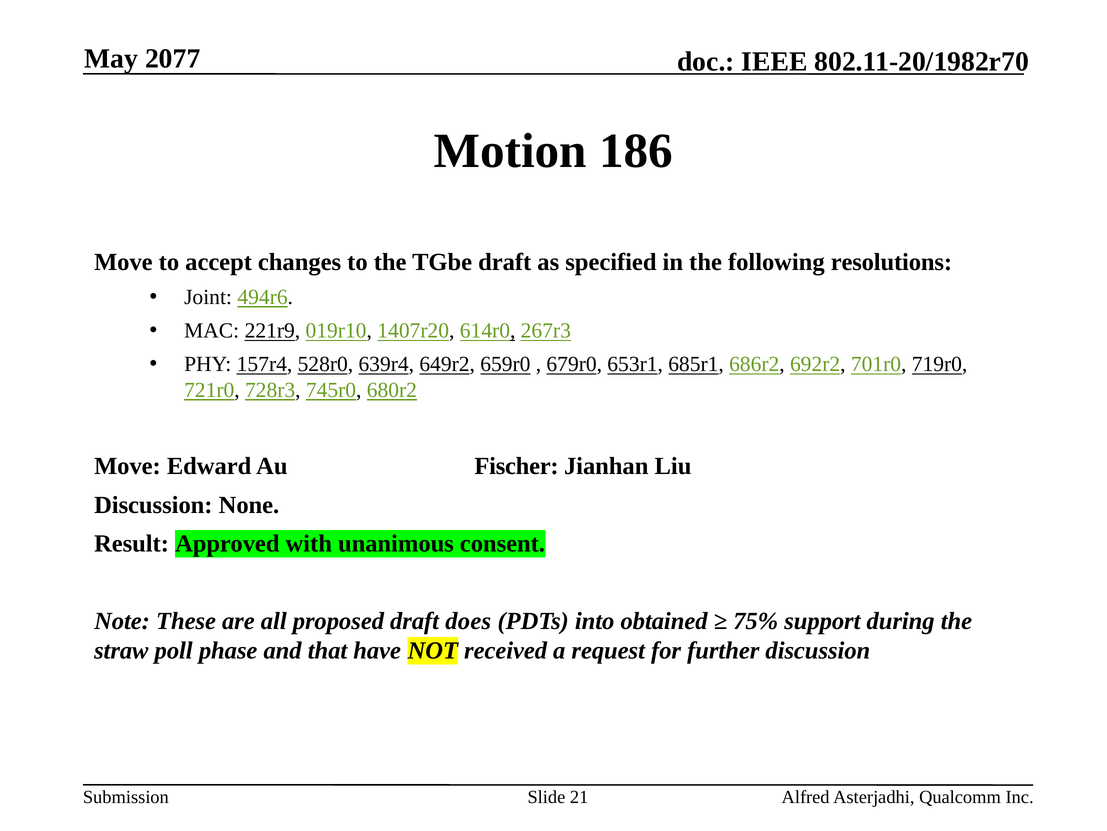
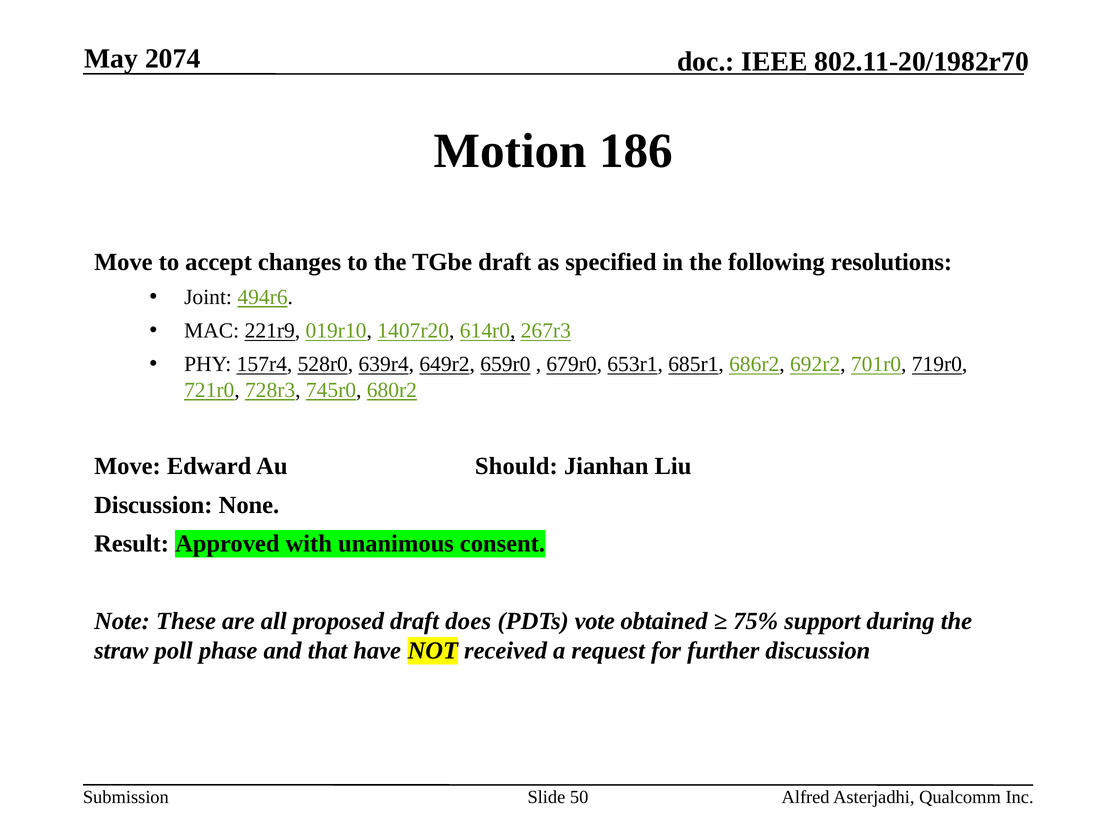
2077: 2077 -> 2074 (173, 59)
Fischer: Fischer -> Should (516, 466)
into: into -> vote (595, 621)
21: 21 -> 50 (579, 796)
